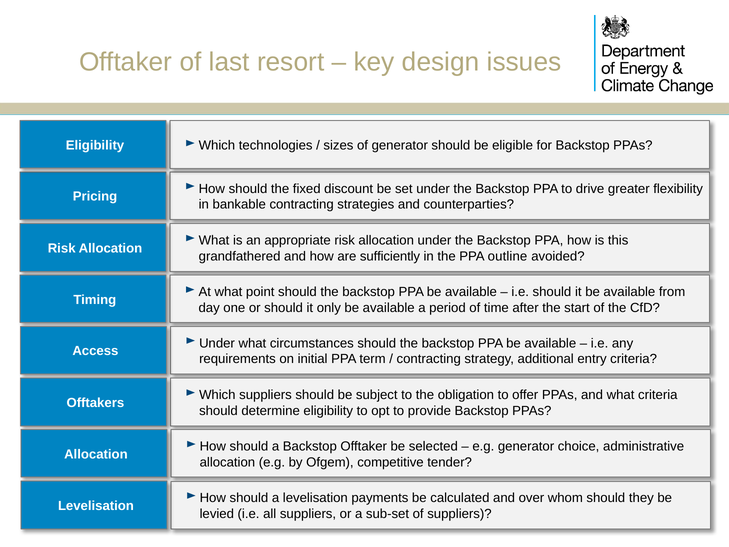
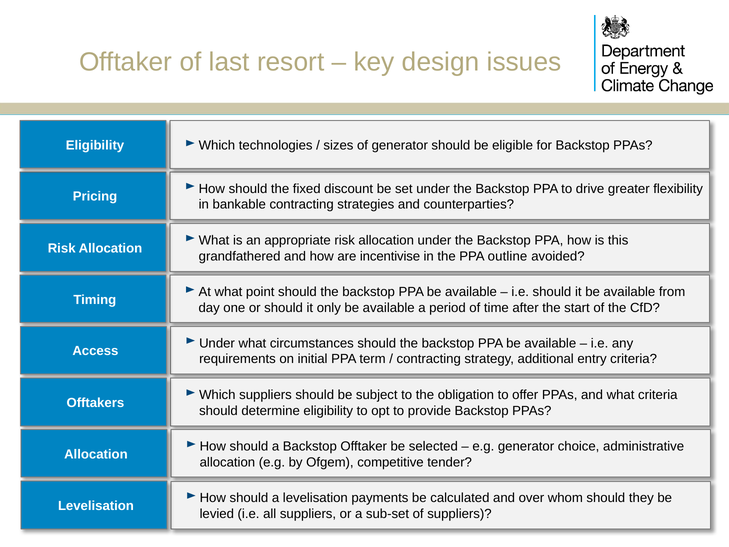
sufficiently: sufficiently -> incentivise (390, 256)
